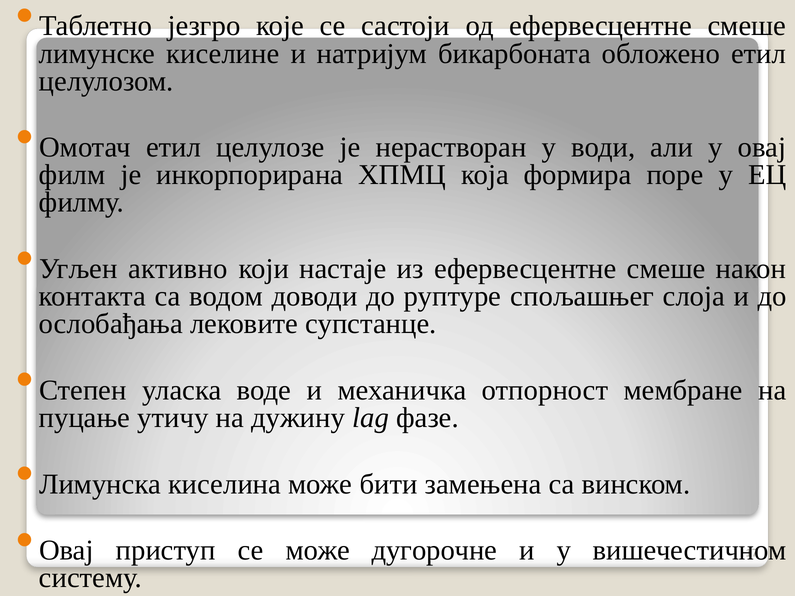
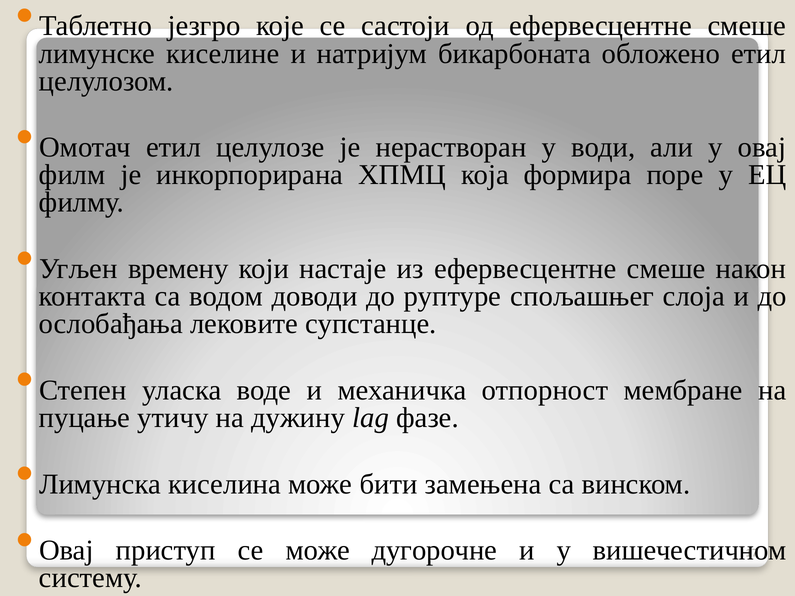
активно: активно -> времену (178, 269)
